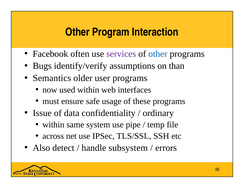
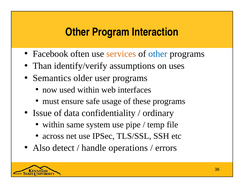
services colour: purple -> orange (121, 54)
Bugs: Bugs -> Than (42, 66)
than: than -> uses (177, 66)
subsystem: subsystem -> operations (128, 148)
